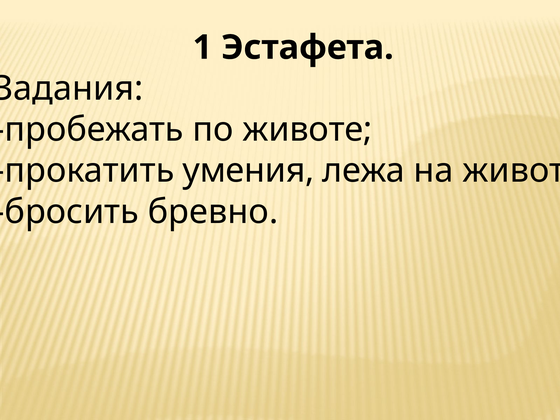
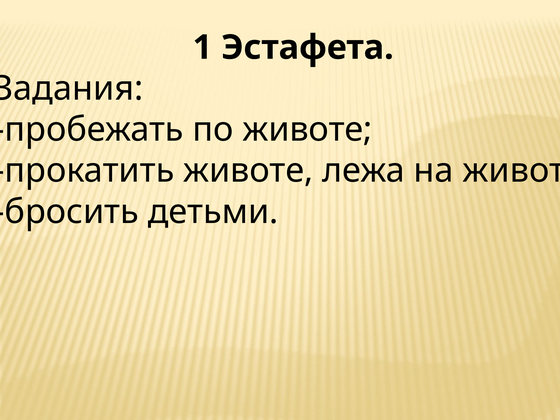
умения: умения -> животе (248, 171)
бревно: бревно -> детьми (213, 212)
